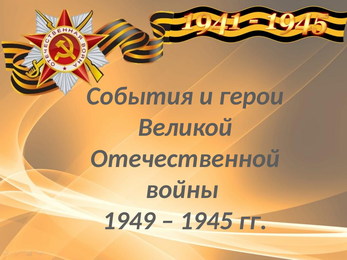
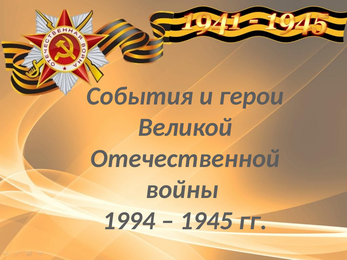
1949: 1949 -> 1994 (129, 221)
